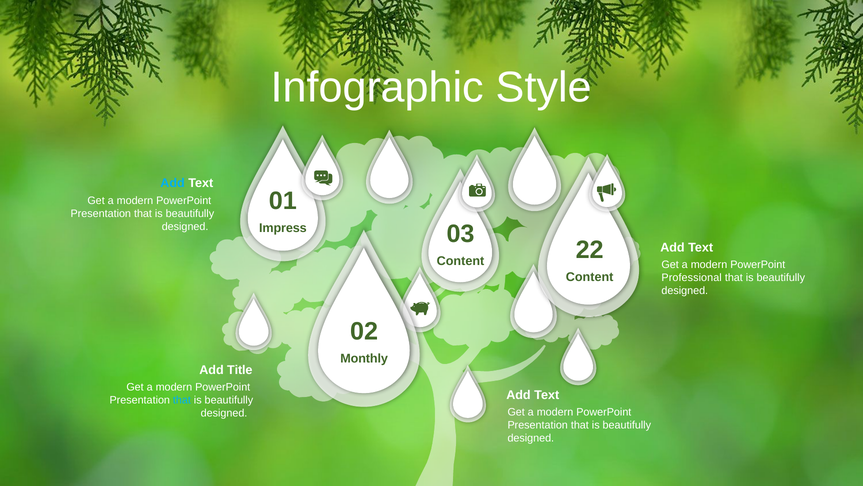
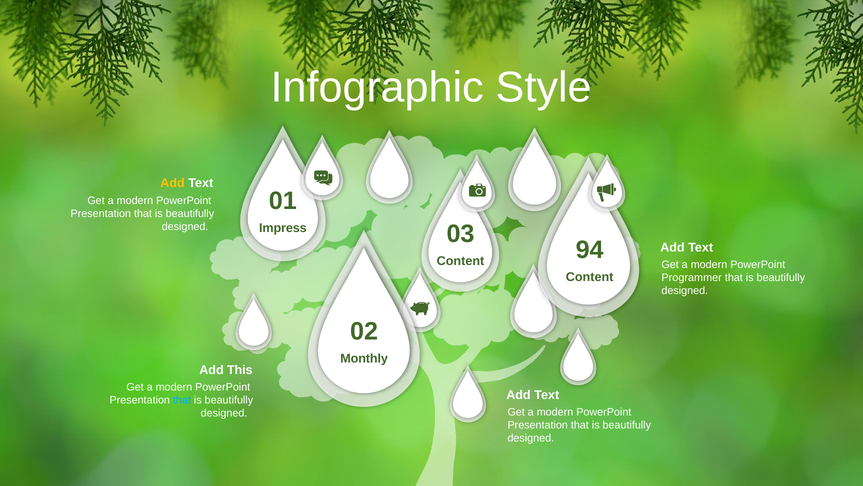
Add colour: light blue -> yellow (173, 183)
22: 22 -> 94 (590, 250)
Professional: Professional -> Programmer (692, 277)
Title: Title -> This (240, 370)
